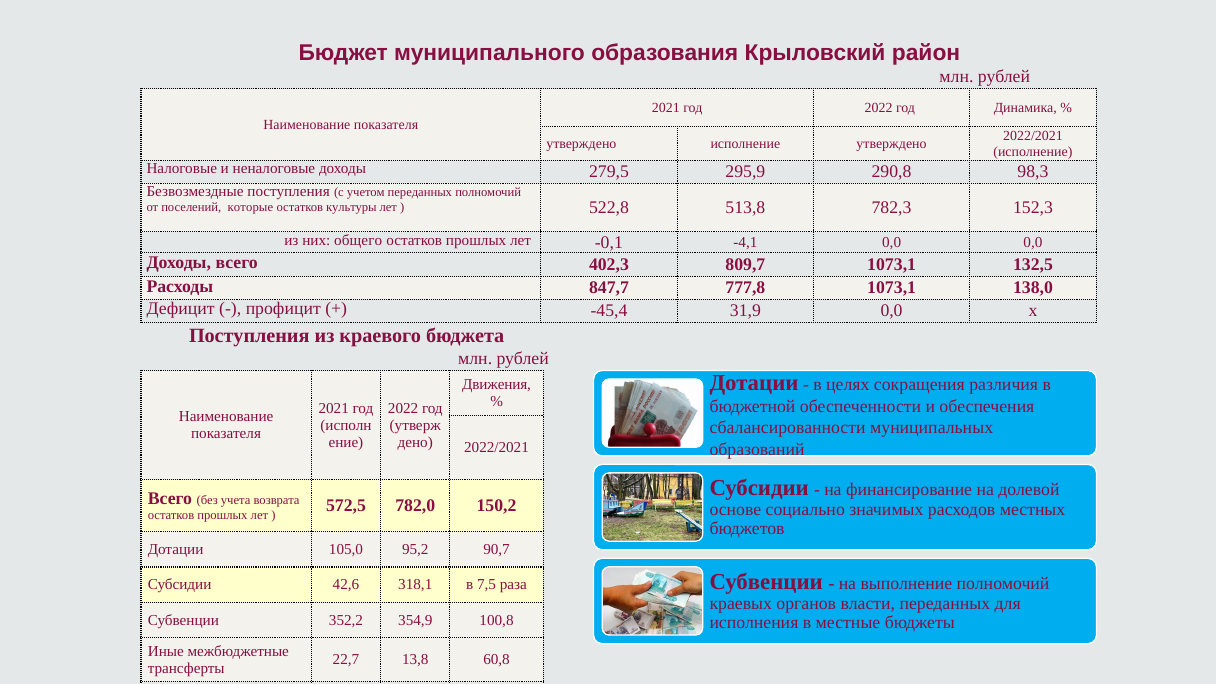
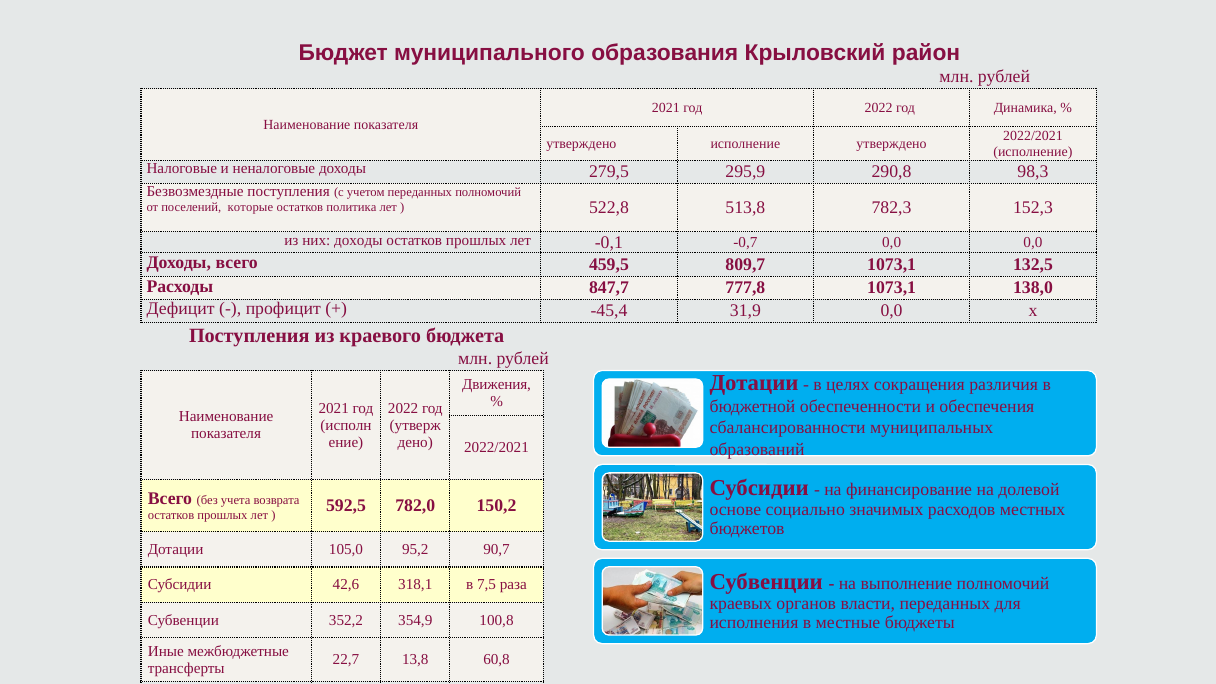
культуры: культуры -> политика (351, 207)
них общего: общего -> доходы (358, 240)
-4,1: -4,1 -> -0,7 (745, 242)
402,3: 402,3 -> 459,5 (609, 265)
572,5: 572,5 -> 592,5 (346, 506)
